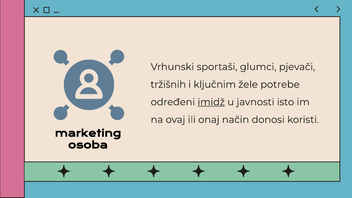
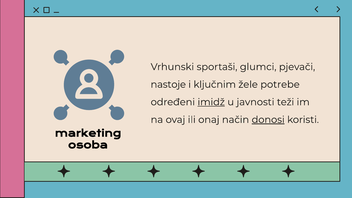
tržišnih: tržišnih -> nastoje (168, 84)
isto: isto -> teži (286, 102)
donosi underline: none -> present (268, 120)
